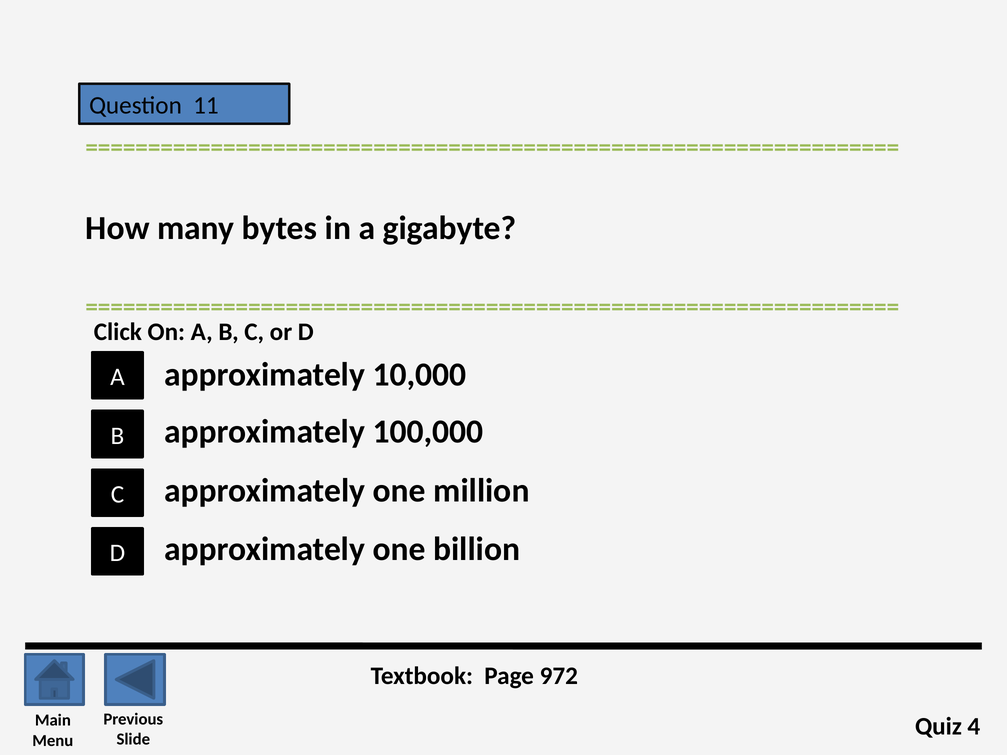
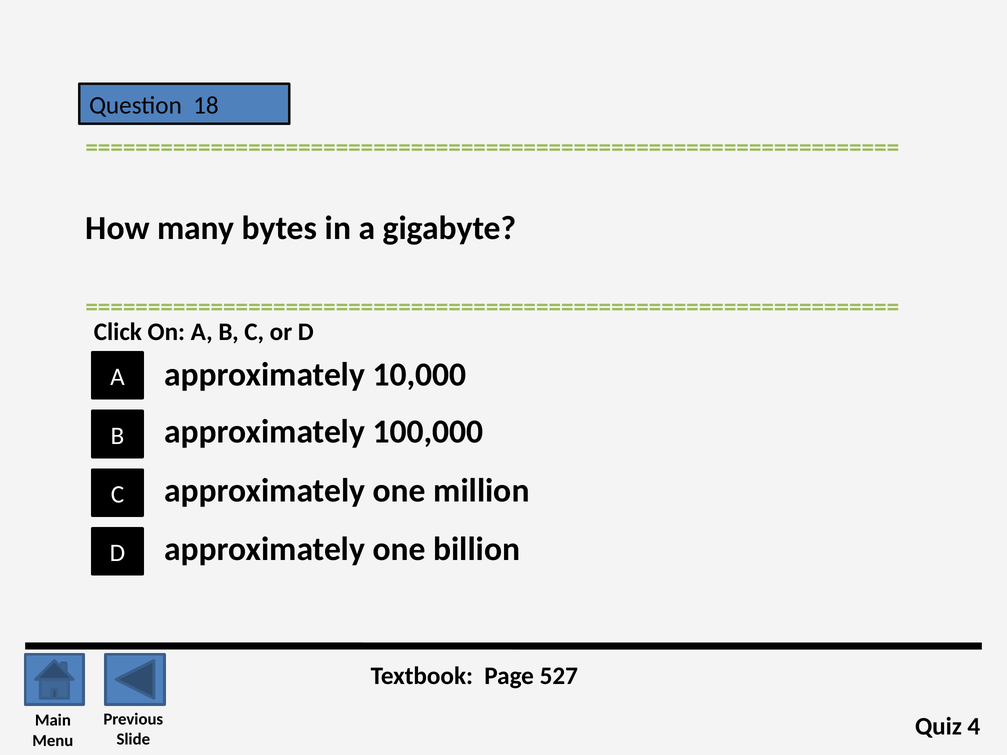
11: 11 -> 18 (206, 106)
972: 972 -> 527 (559, 676)
